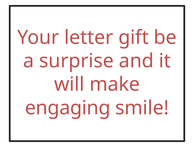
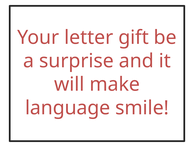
engaging: engaging -> language (68, 107)
